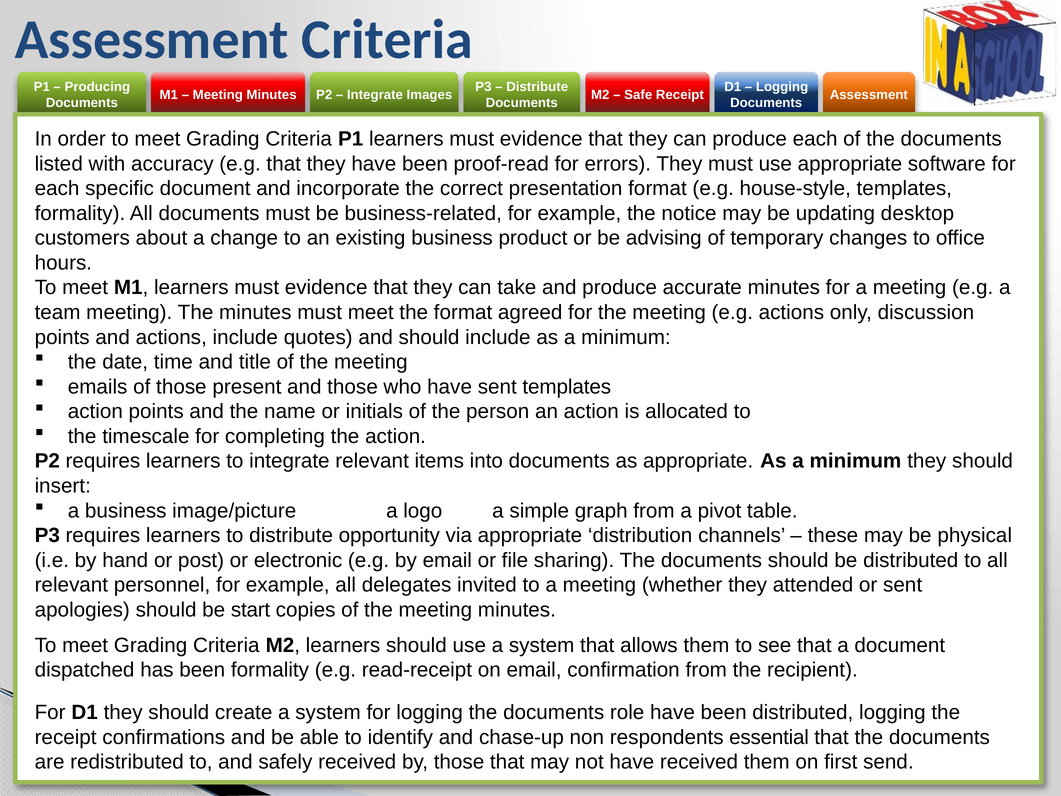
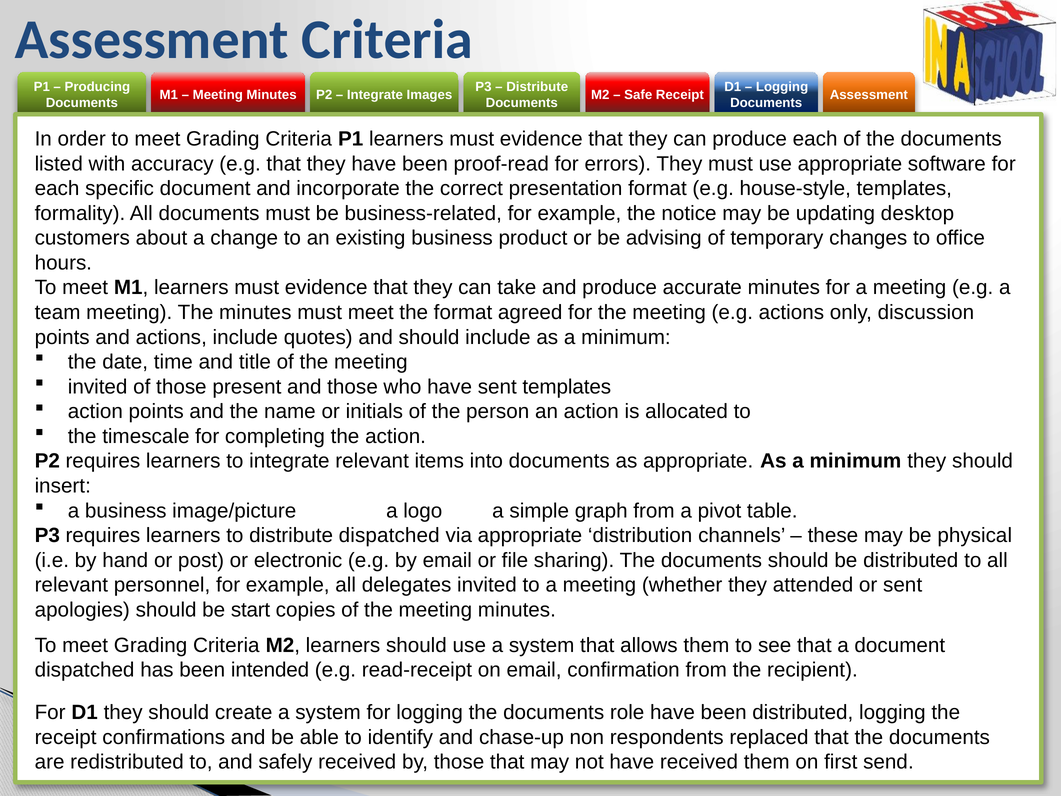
emails: emails -> invited (98, 387)
distribute opportunity: opportunity -> dispatched (389, 535)
been formality: formality -> intended (270, 670)
essential: essential -> replaced (769, 737)
